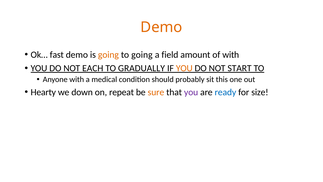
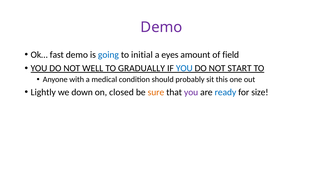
Demo colour: orange -> purple (161, 27)
going colour: orange -> blue (108, 55)
to going: going -> initial (142, 55)
field: field -> eyes (170, 55)
of with: with -> field (231, 55)
EACH: EACH -> WELL (93, 68)
YOU colour: orange -> blue (184, 68)
Hearty: Hearty -> Lightly (43, 92)
repeat: repeat -> closed (121, 92)
